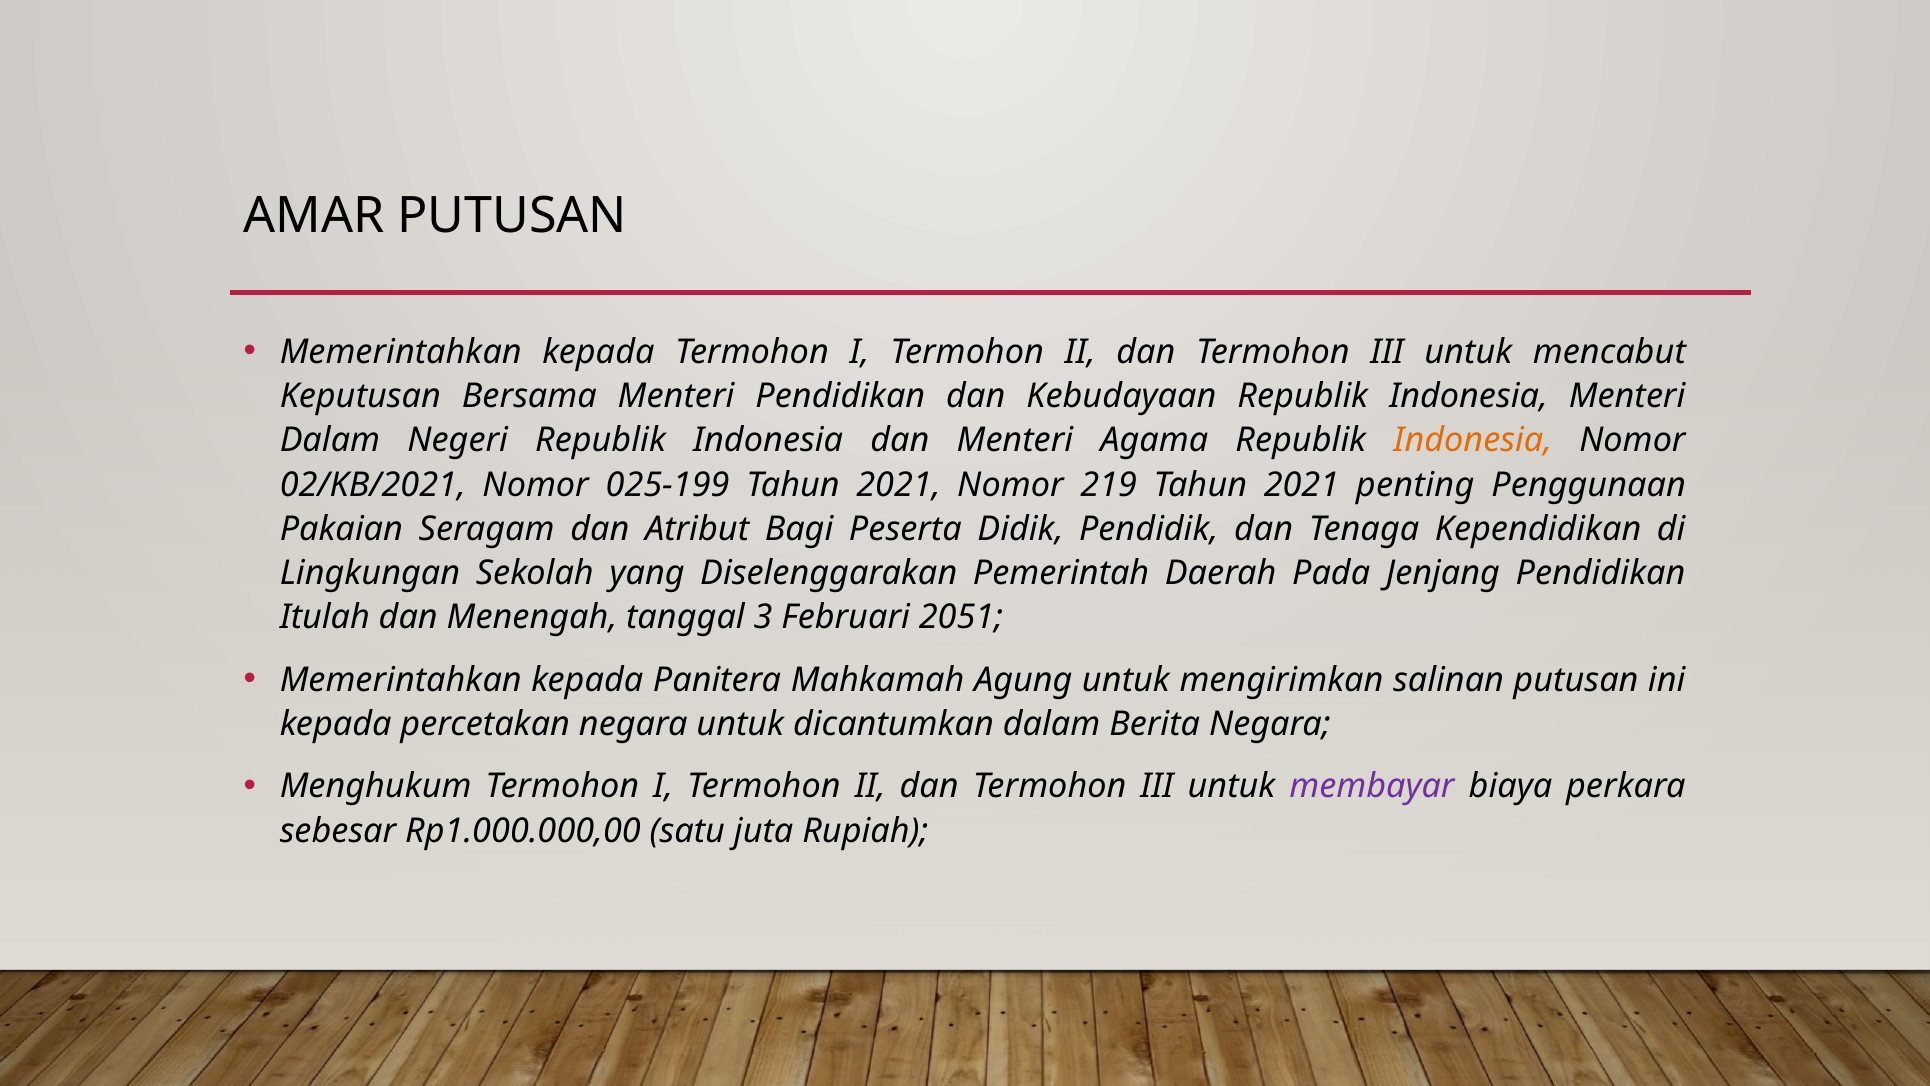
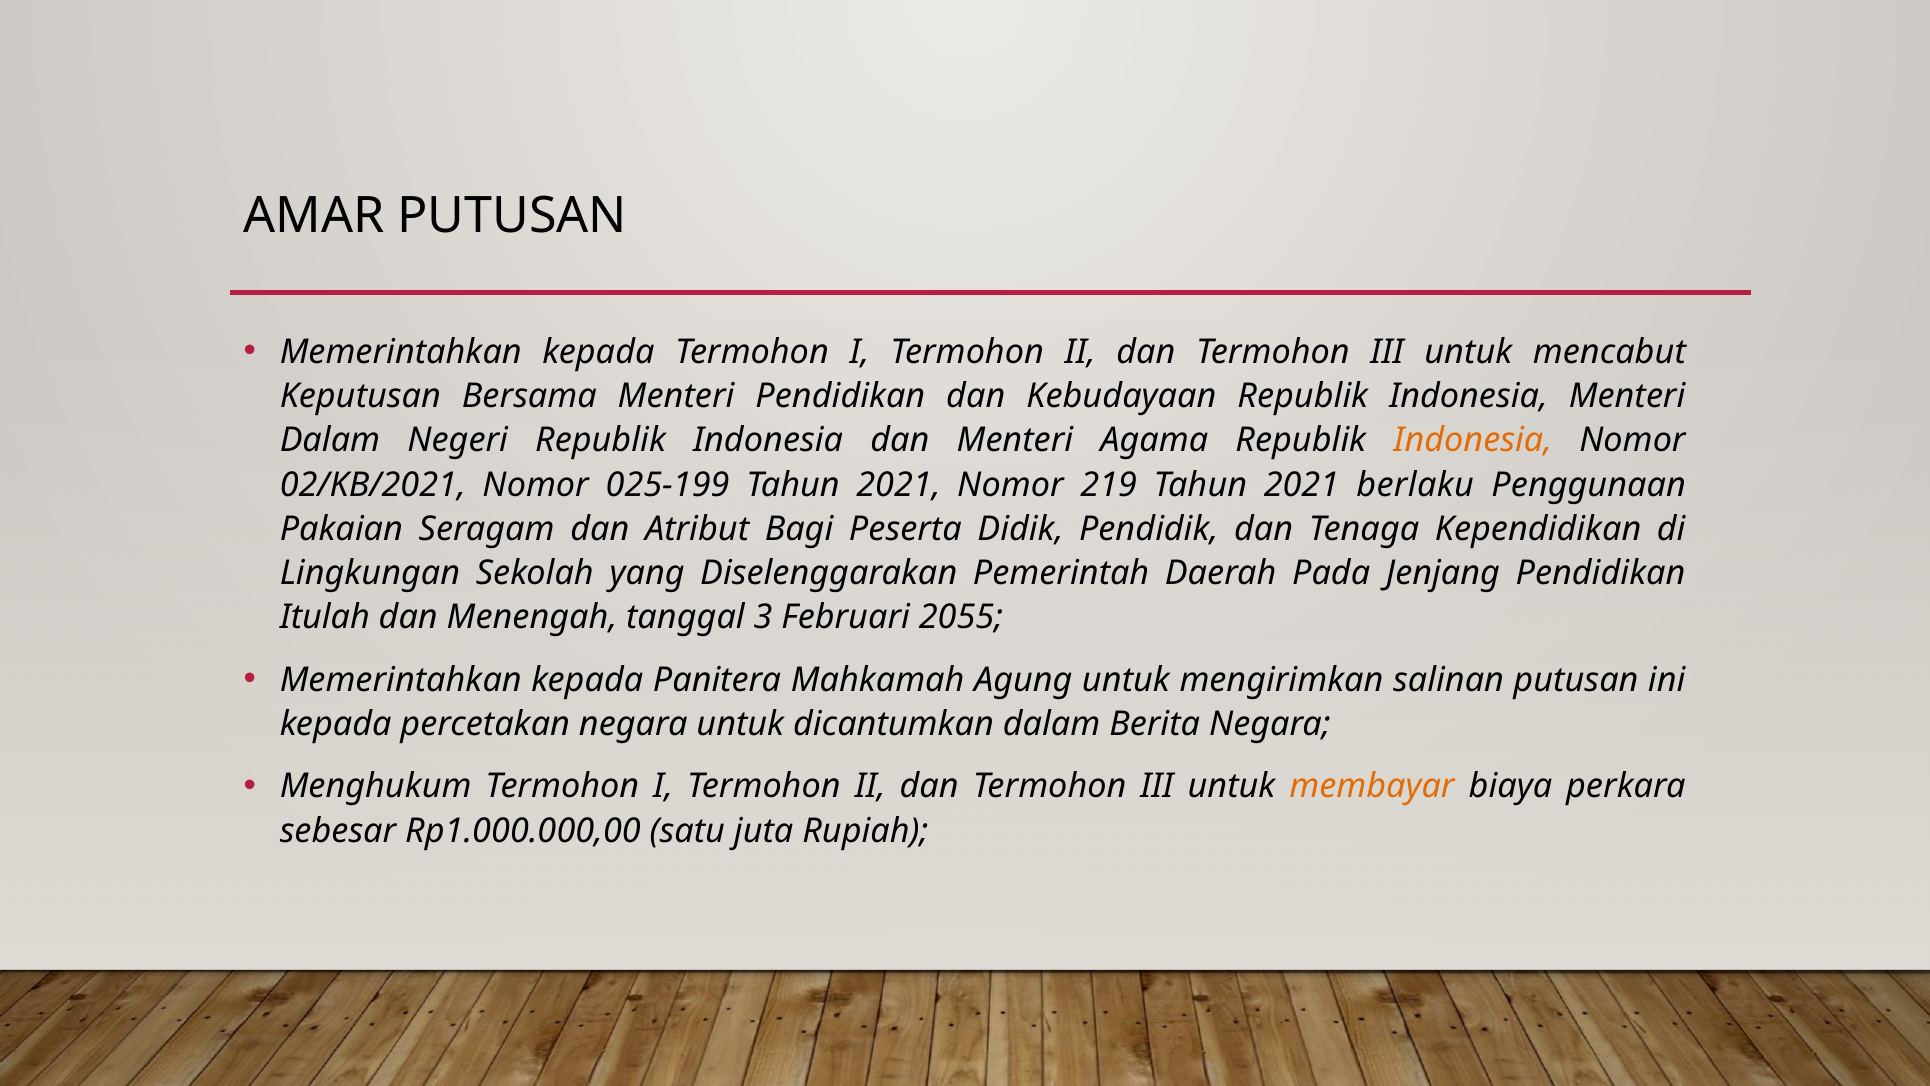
penting: penting -> berlaku (1415, 485)
2051: 2051 -> 2055 (961, 617)
membayar colour: purple -> orange (1372, 786)
